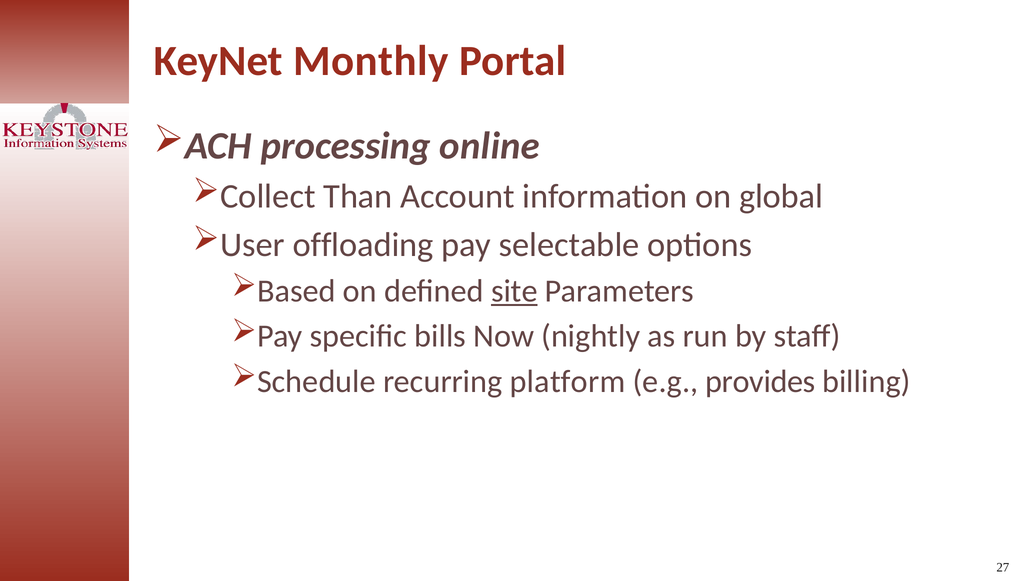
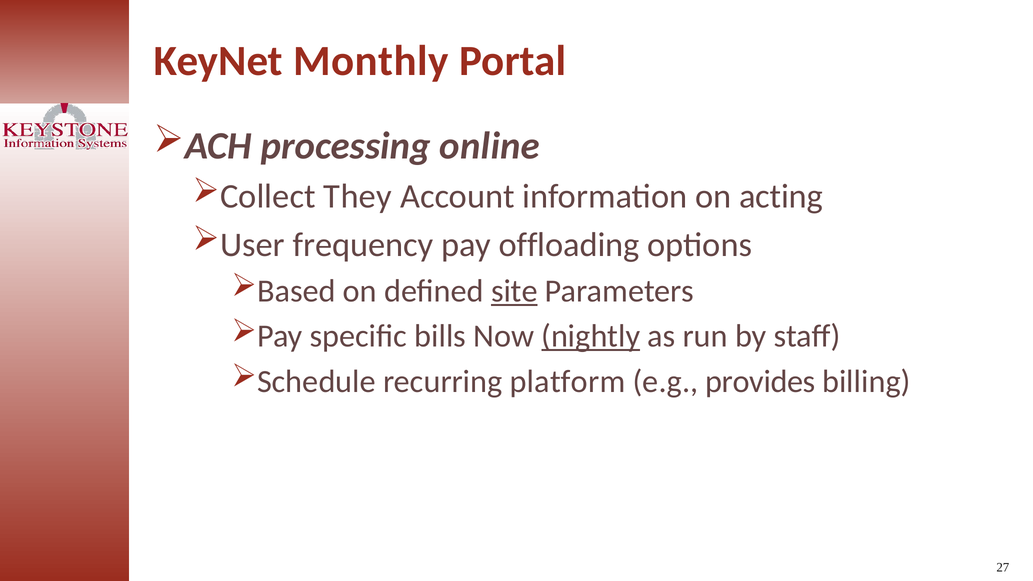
Than: Than -> They (358, 197)
global: global -> acting (781, 197)
offloading: offloading -> frequency (363, 245)
selectable: selectable -> offloading (569, 245)
nightly underline: none -> present (591, 336)
